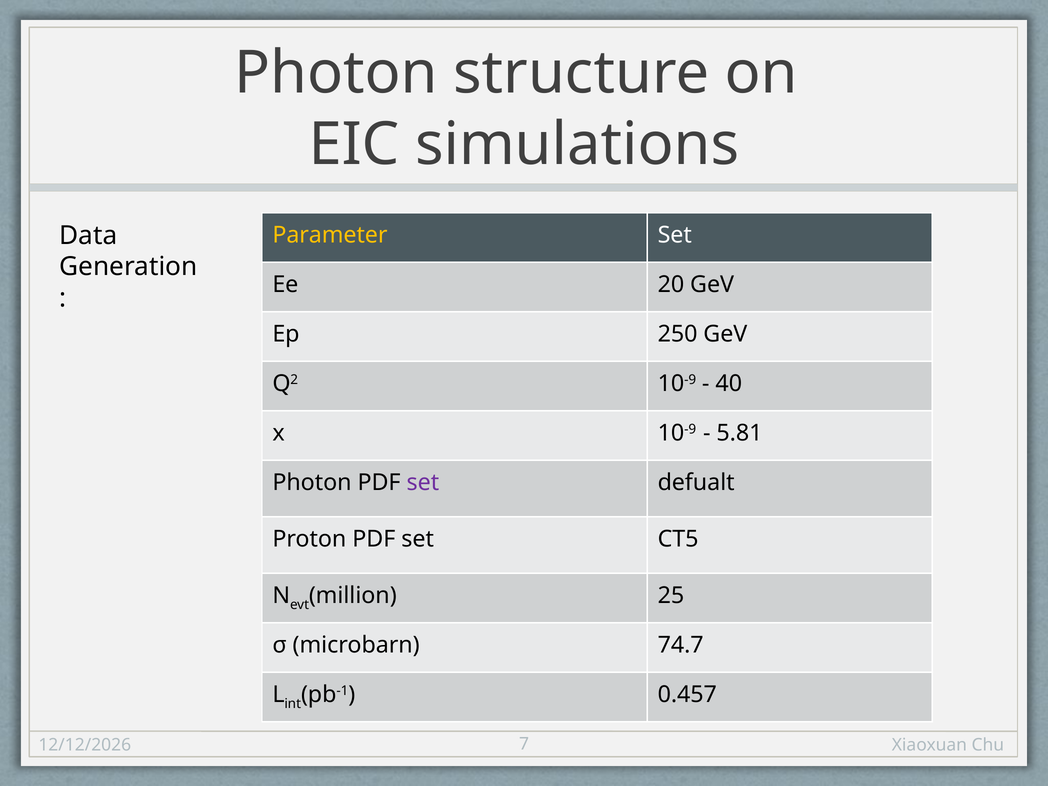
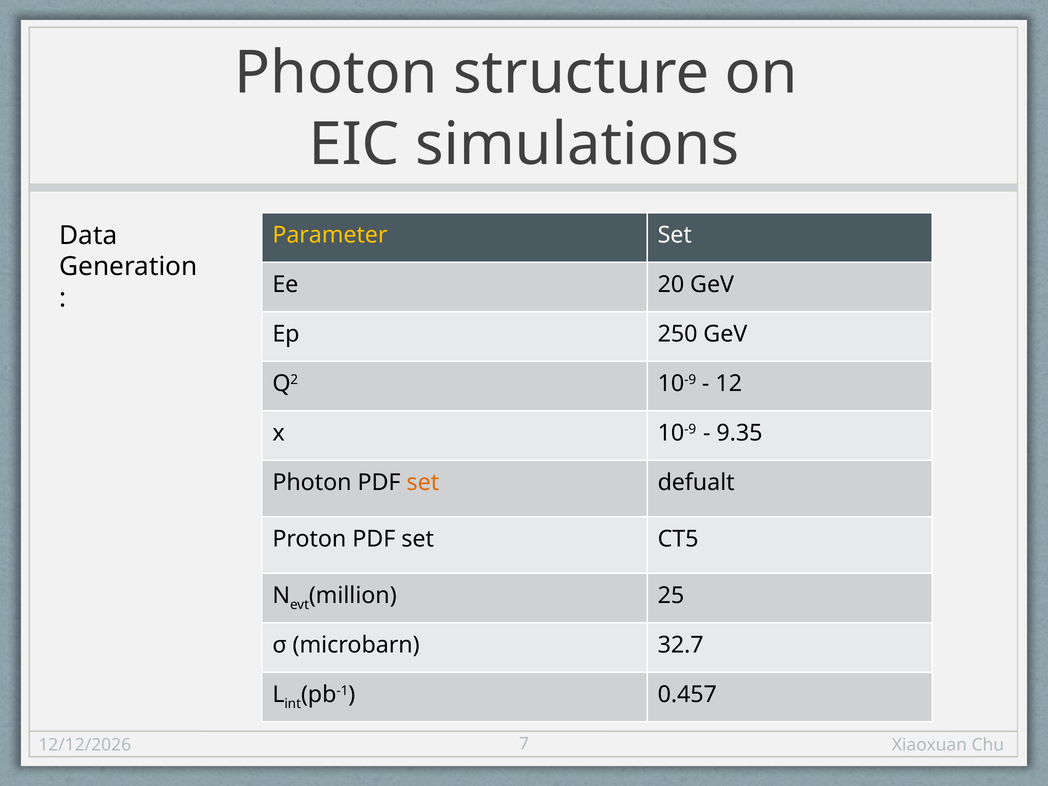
40: 40 -> 12 (729, 384)
5.81: 5.81 -> 9.35 (739, 433)
set colour: purple -> orange (423, 483)
74.7: 74.7 -> 32.7 (681, 645)
